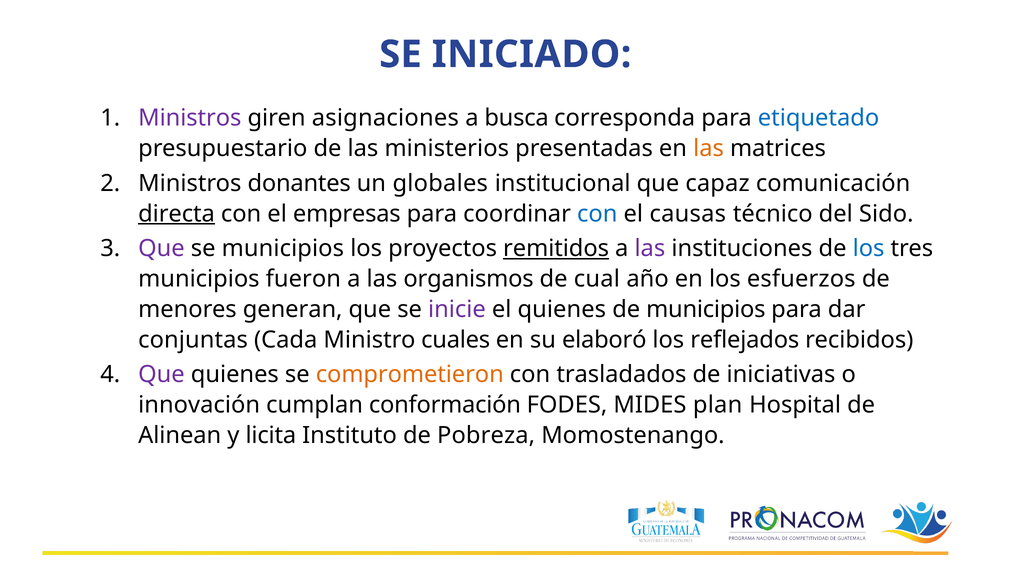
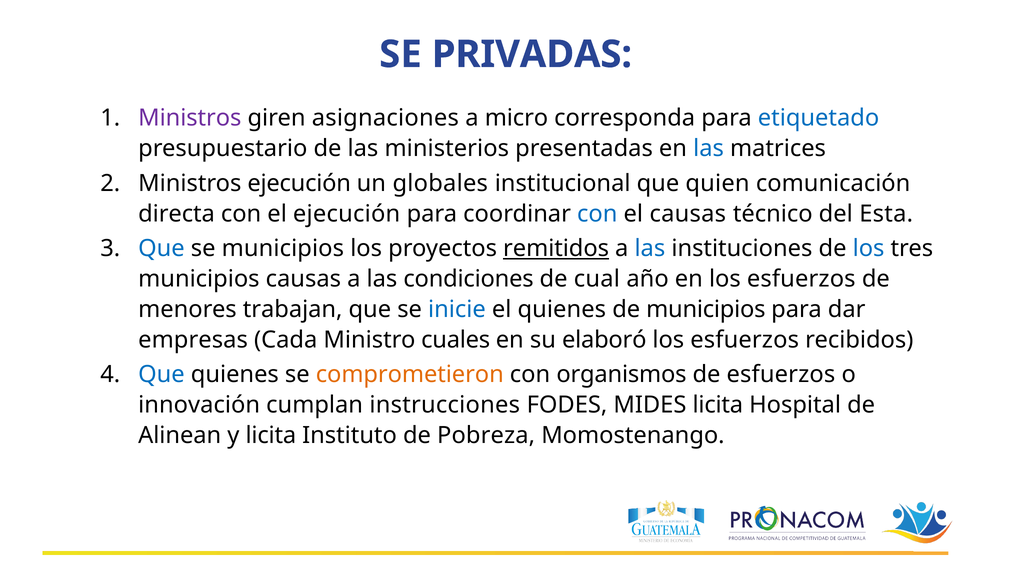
INICIADO: INICIADO -> PRIVADAS (532, 54)
busca: busca -> micro (516, 118)
las colour: orange -> blue (709, 148)
Ministros donantes: donantes -> ejecución (299, 183)
capaz: capaz -> quien (718, 183)
directa underline: present -> none (177, 214)
el empresas: empresas -> ejecución (347, 214)
Sido: Sido -> Esta (886, 214)
Que colour: purple -> blue (161, 248)
las colour: purple -> blue (650, 248)
municipios fueron: fueron -> causas (303, 279)
organismos: organismos -> condiciones (469, 279)
generan: generan -> trabajan (293, 309)
inicie colour: purple -> blue (457, 309)
conjuntas: conjuntas -> empresas (193, 340)
reflejados: reflejados -> esfuerzos (745, 340)
Que colour: purple -> blue (161, 374)
trasladados: trasladados -> organismos (621, 374)
de iniciativas: iniciativas -> esfuerzos (781, 374)
conformación: conformación -> instrucciones (445, 405)
MIDES plan: plan -> licita (718, 405)
